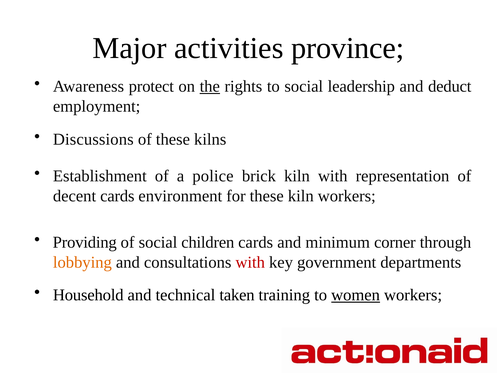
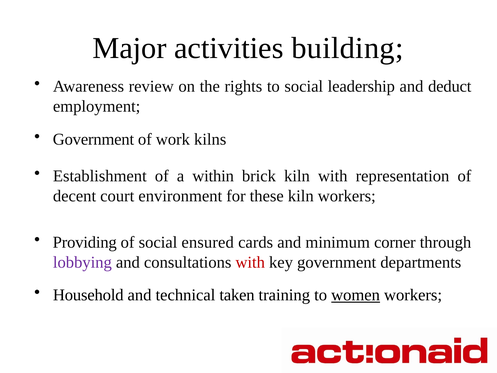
province: province -> building (347, 48)
protect: protect -> review (151, 86)
the underline: present -> none (210, 86)
Discussions: Discussions -> Government (93, 139)
of these: these -> work (173, 139)
police: police -> within (213, 176)
decent cards: cards -> court (117, 196)
children: children -> ensured (208, 242)
lobbying colour: orange -> purple (82, 262)
